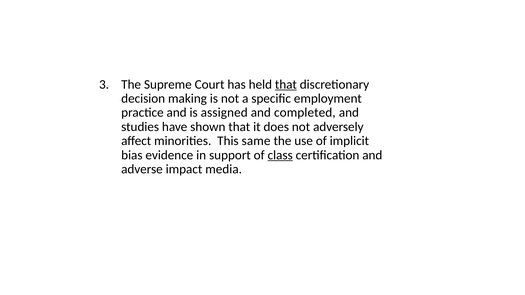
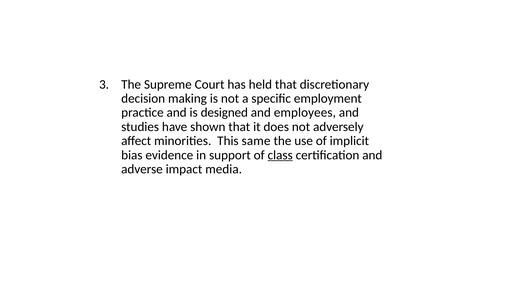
that underline: present -> none (286, 84)
assigned: assigned -> designed (224, 113)
completed: completed -> employees (305, 113)
